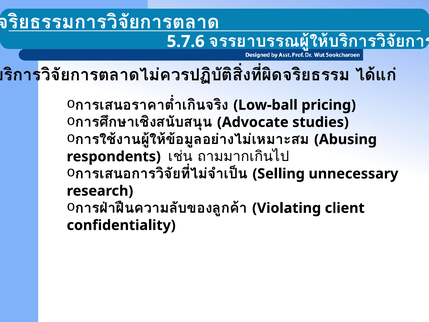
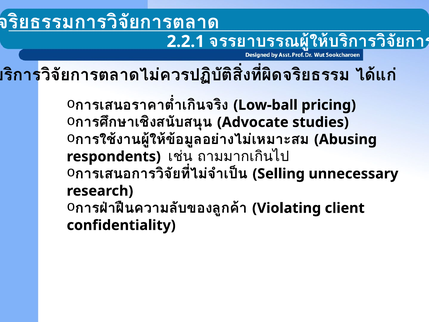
5.7.6: 5.7.6 -> 2.2.1 (186, 41)
